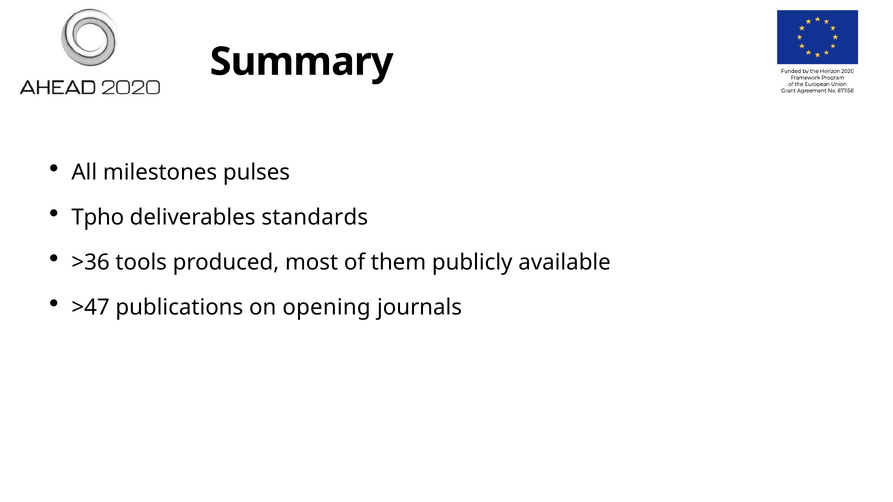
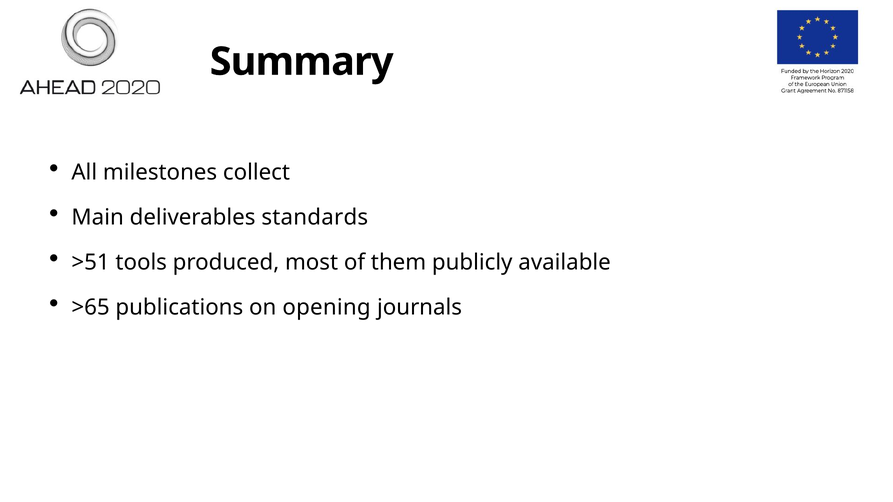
pulses: pulses -> collect (256, 172)
Tpho: Tpho -> Main (98, 218)
>36: >36 -> >51 (91, 263)
>47: >47 -> >65 (91, 308)
